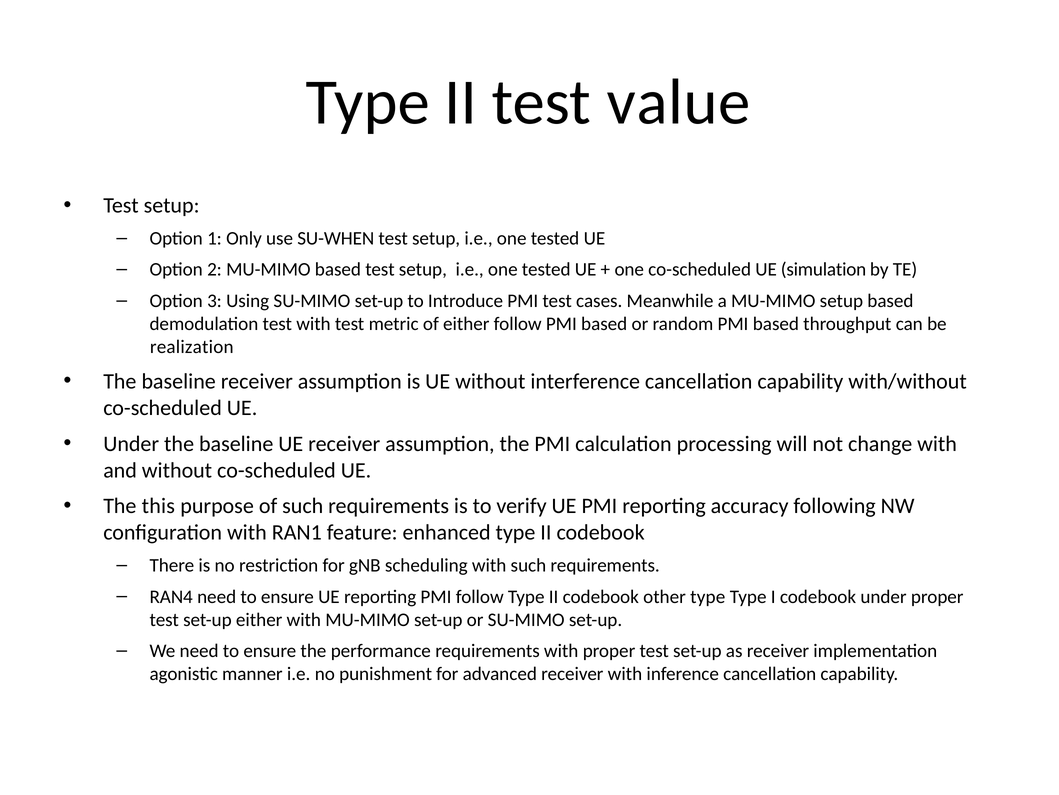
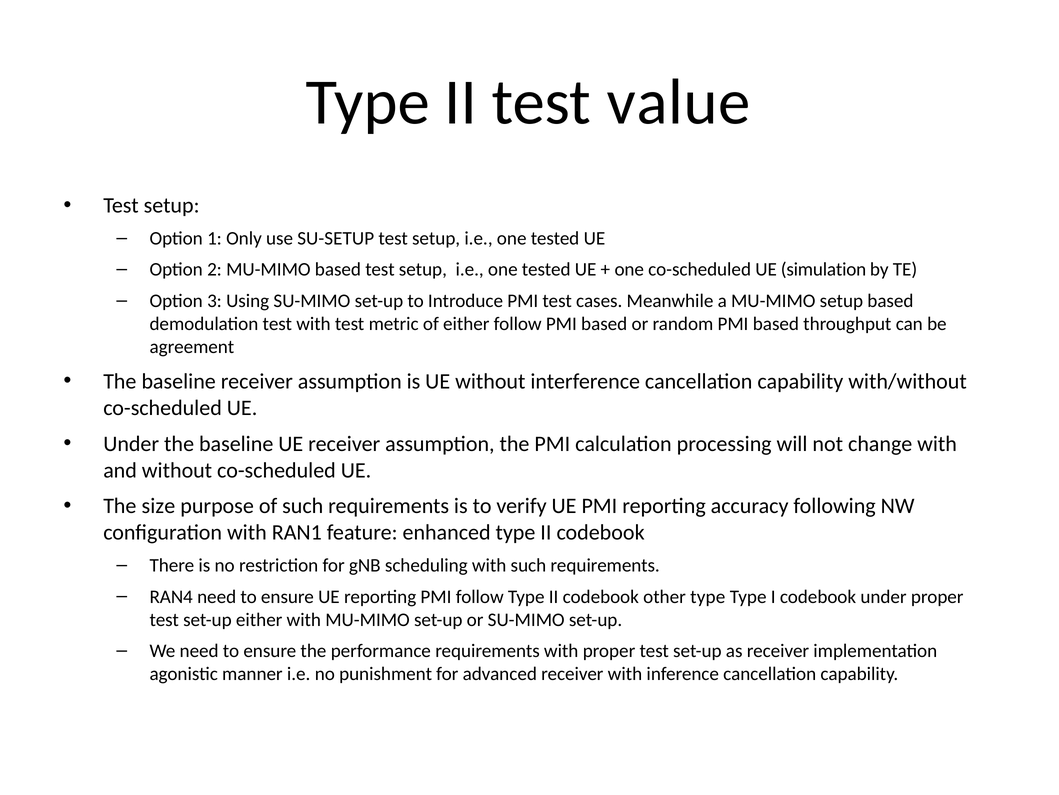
SU-WHEN: SU-WHEN -> SU-SETUP (336, 238)
realization: realization -> agreement (192, 347)
this: this -> size (158, 506)
